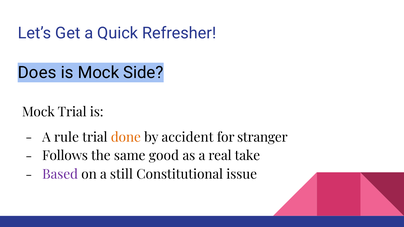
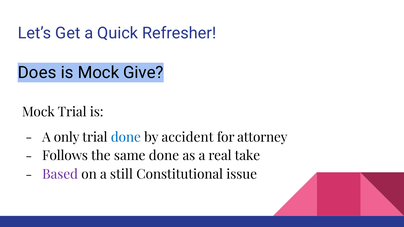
Side: Side -> Give (143, 73)
rule: rule -> only (67, 137)
done colour: orange -> blue (126, 137)
stranger: stranger -> attorney (262, 137)
same good: good -> done (164, 156)
